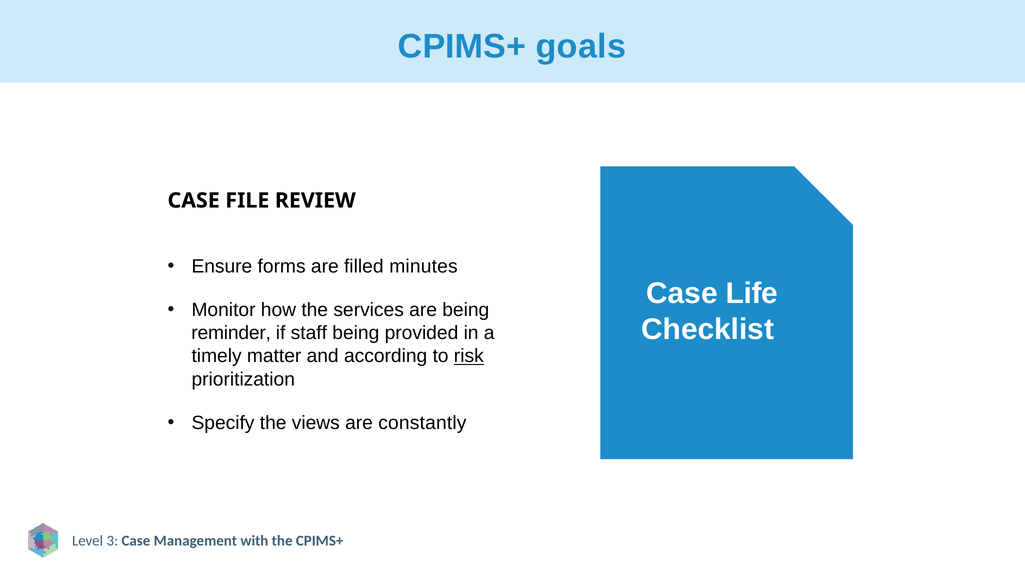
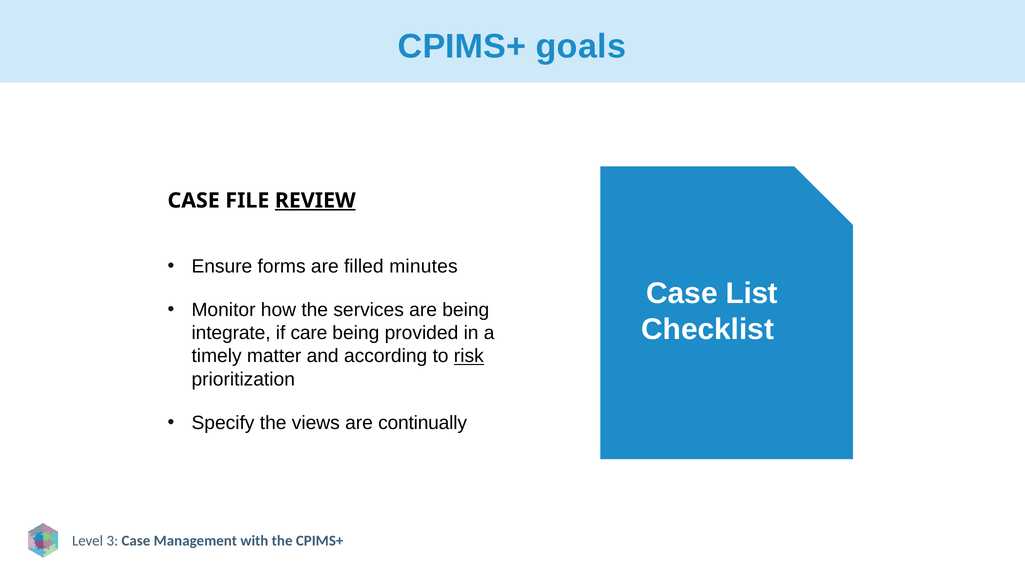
REVIEW underline: none -> present (315, 201)
Life: Life -> List (752, 294)
reminder: reminder -> integrate (231, 333)
staff: staff -> care (309, 333)
constantly: constantly -> continually (423, 423)
